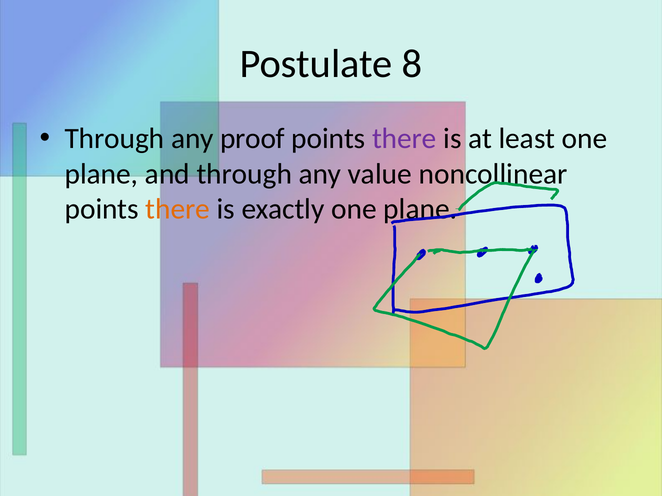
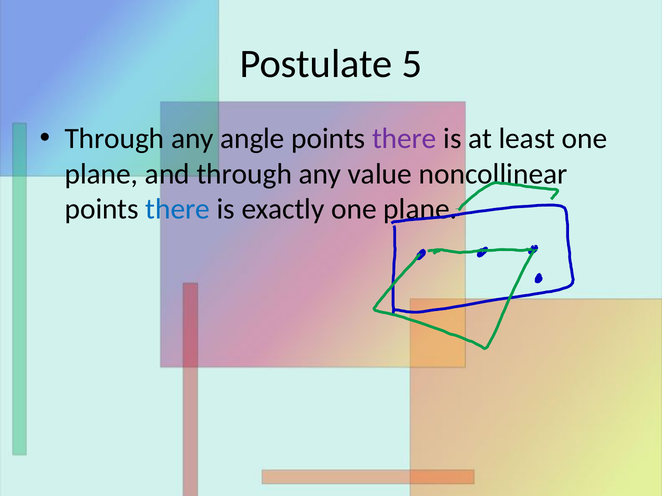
8: 8 -> 5 (412, 64)
proof: proof -> angle (252, 139)
there colour: orange -> blue (178, 210)
